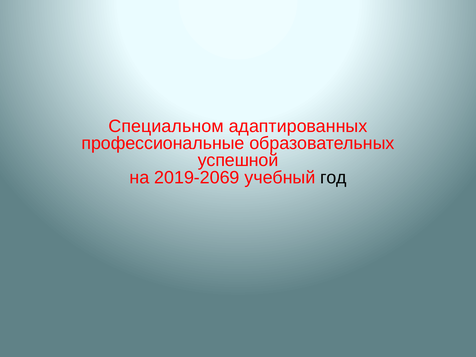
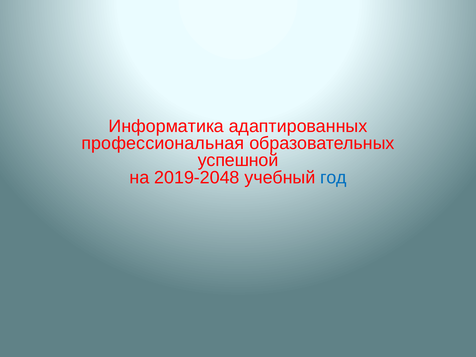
Специальном: Специальном -> Информатика (166, 126)
профессиональные: профессиональные -> профессиональная (163, 143)
2019-2069: 2019-2069 -> 2019-2048 (197, 178)
год colour: black -> blue (333, 178)
